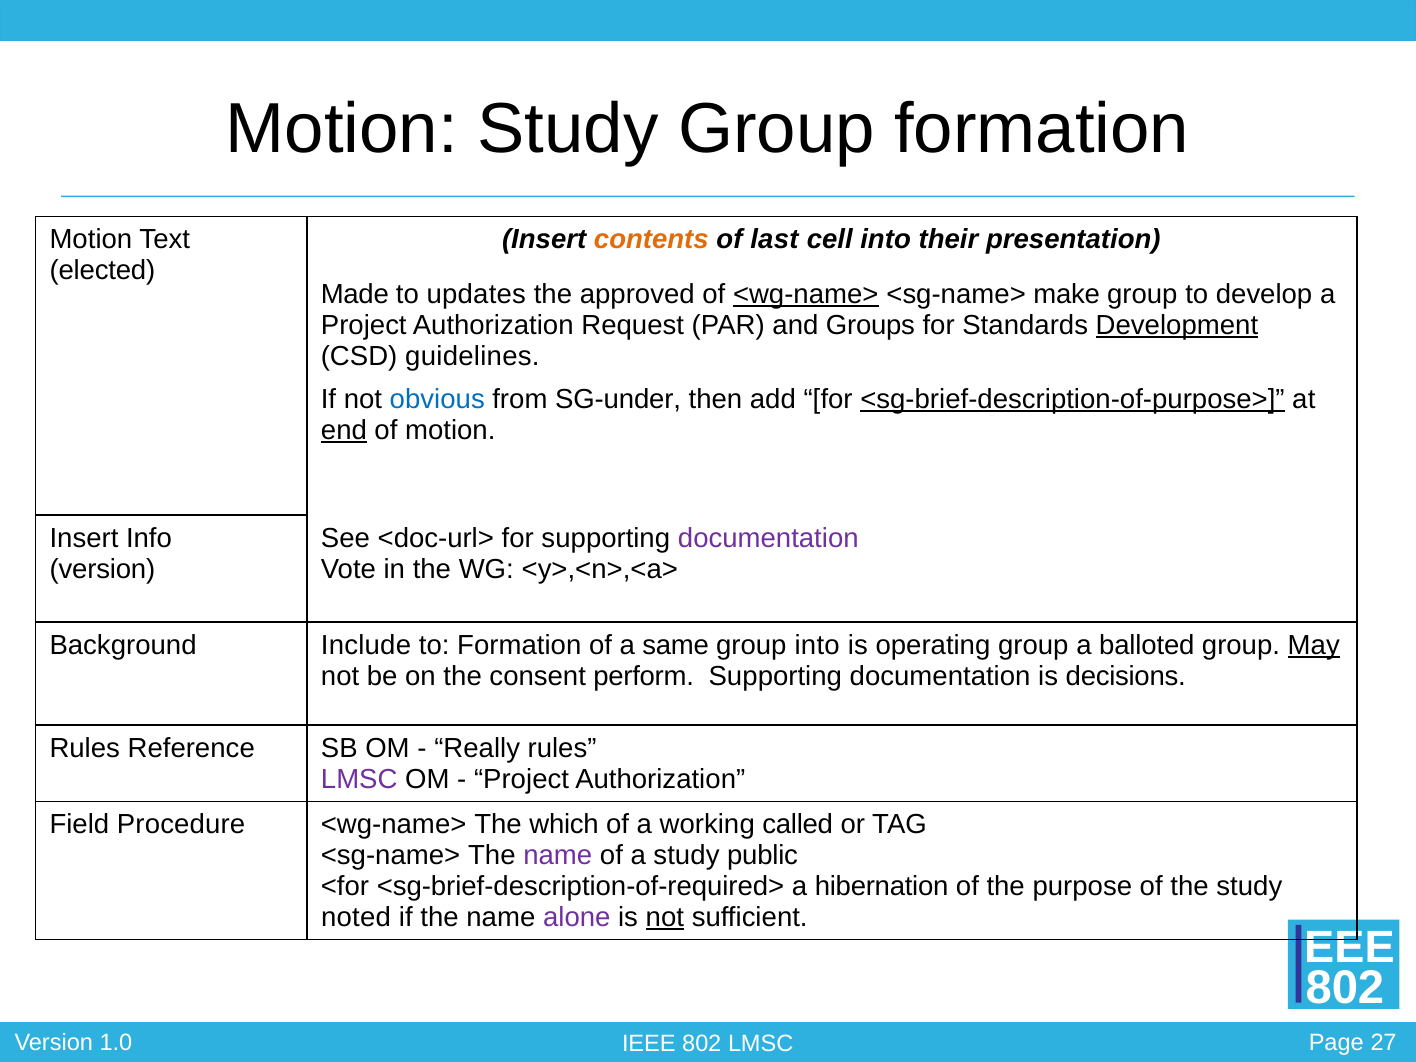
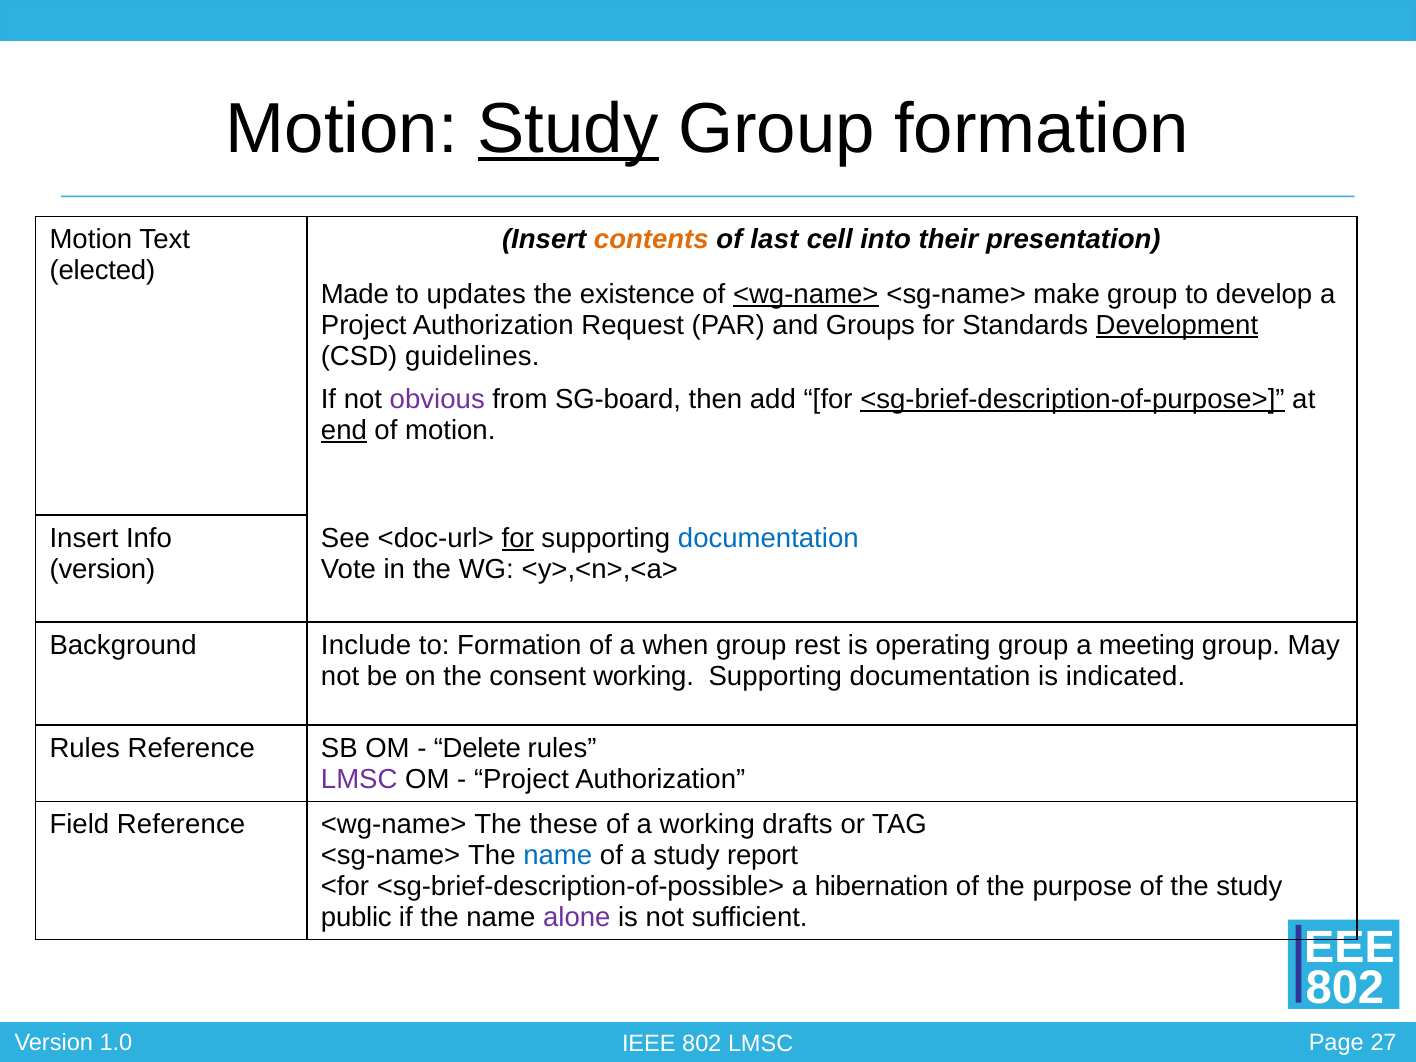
Study underline: none -> present (568, 129)
approved: approved -> existence (637, 294)
obvious colour: blue -> purple (437, 399)
SG-under: SG-under -> SG-board (618, 399)
for underline: none -> present (518, 538)
documentation colour: purple -> blue (768, 538)
same: same -> when (675, 645)
group into: into -> rest (817, 645)
balloted: balloted -> meeting (1147, 645)
May underline: present -> none (1314, 645)
consent perform: perform -> working (644, 676)
decisions: decisions -> indicated (1125, 676)
Really: Really -> Delete (477, 748)
Field Procedure: Procedure -> Reference (181, 824)
which: which -> these (564, 824)
called: called -> drafts (797, 824)
name colour: purple -> blue (558, 855)
public: public -> report (763, 855)
<sg-brief-description-of-required>: <sg-brief-description-of-required> -> <sg-brief-description-of-possible> (580, 886)
noted: noted -> public (356, 917)
not underline: present -> none (665, 917)
